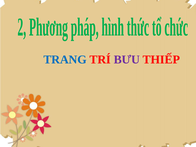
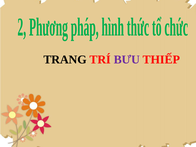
TRANG colour: blue -> black (65, 60)
